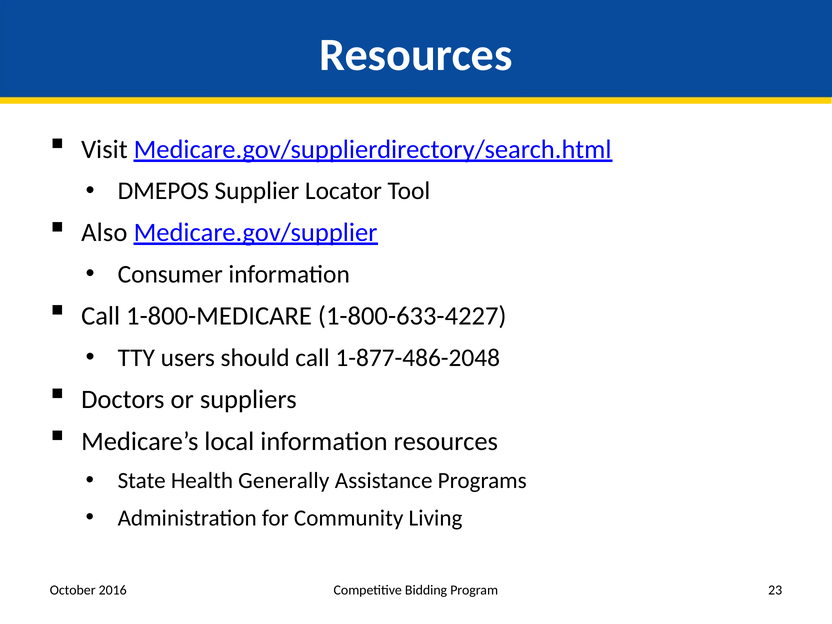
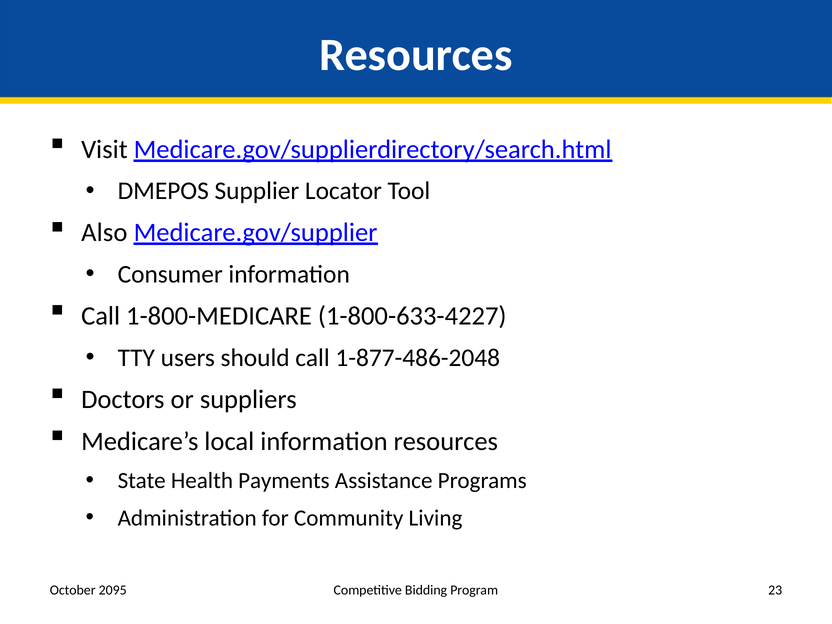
Generally: Generally -> Payments (284, 481)
2016: 2016 -> 2095 (113, 590)
